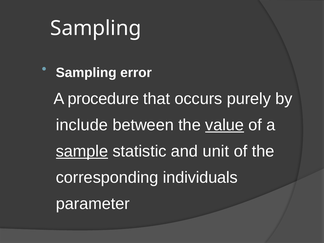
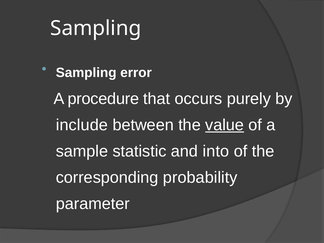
sample underline: present -> none (82, 151)
unit: unit -> into (216, 151)
individuals: individuals -> probability (200, 178)
